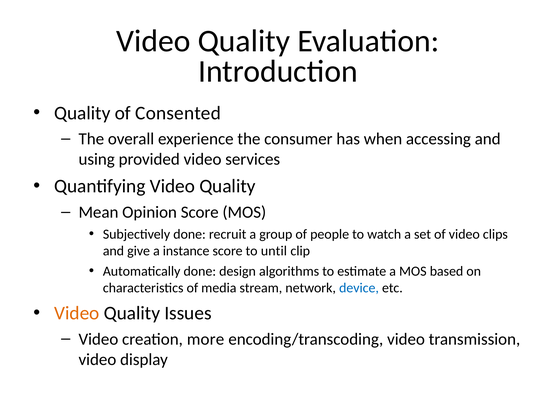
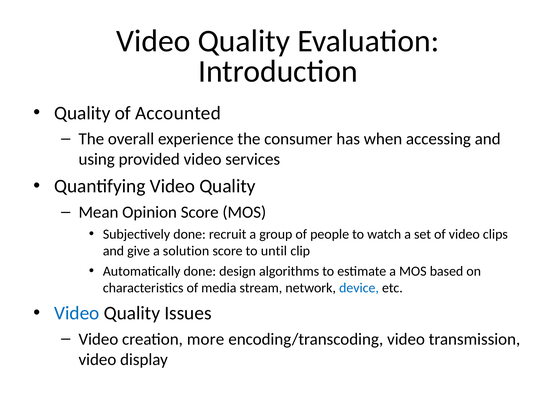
Consented: Consented -> Accounted (178, 113)
instance: instance -> solution (186, 251)
Video colour: orange -> blue (77, 313)
